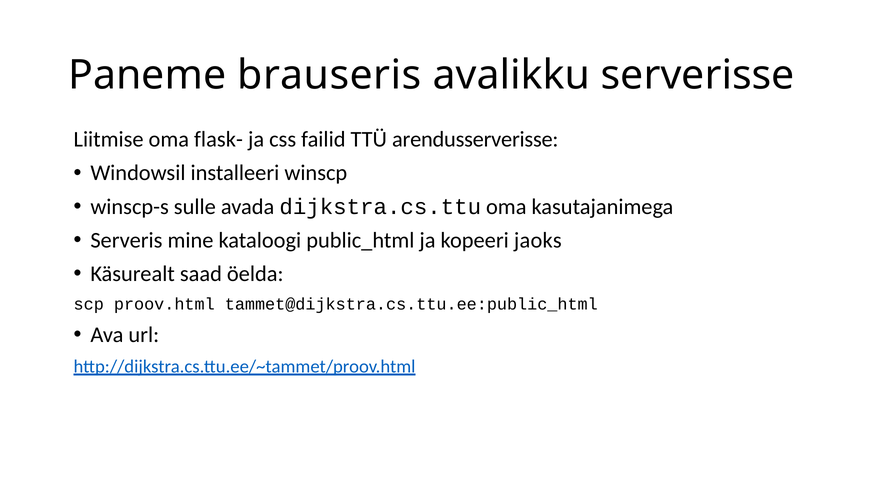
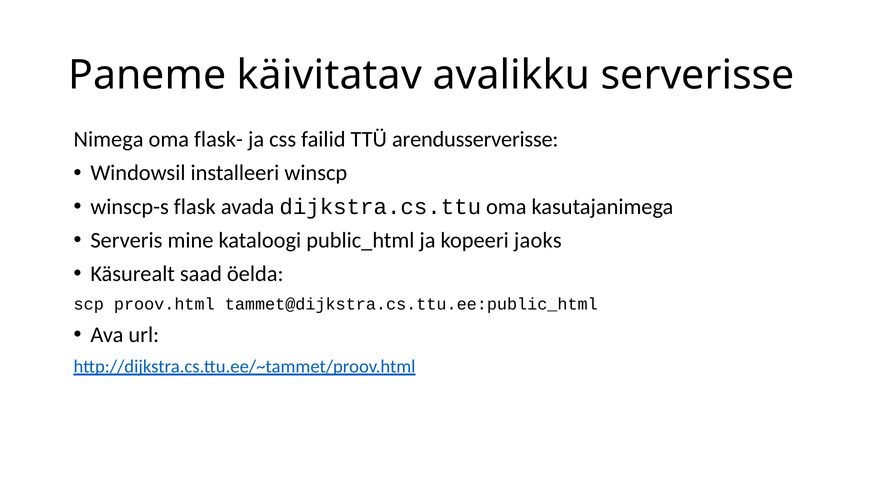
brauseris: brauseris -> käivitatav (329, 75)
Liitmise: Liitmise -> Nimega (109, 140)
sulle: sulle -> flask (195, 207)
